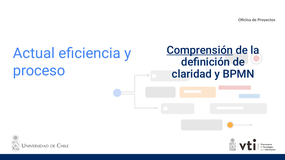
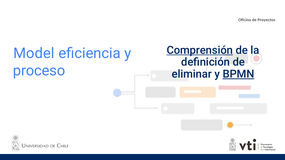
Actual: Actual -> Model (34, 53)
claridad: claridad -> eliminar (192, 74)
BPMN underline: none -> present (238, 74)
